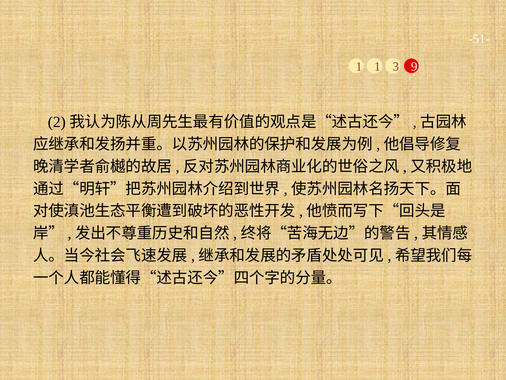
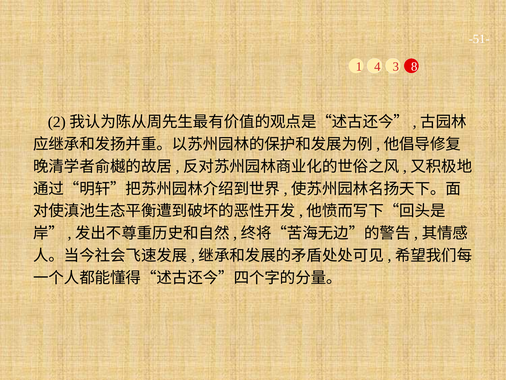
1 1: 1 -> 4 (377, 67)
9: 9 -> 8 (414, 67)
